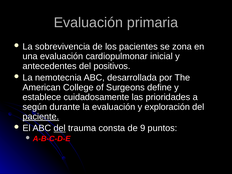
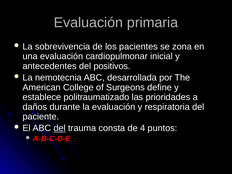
cuidadosamente: cuidadosamente -> politraumatizado (96, 97)
según: según -> daños (35, 107)
exploración: exploración -> respiratoria (167, 107)
paciente underline: present -> none (41, 117)
9: 9 -> 4 (143, 128)
